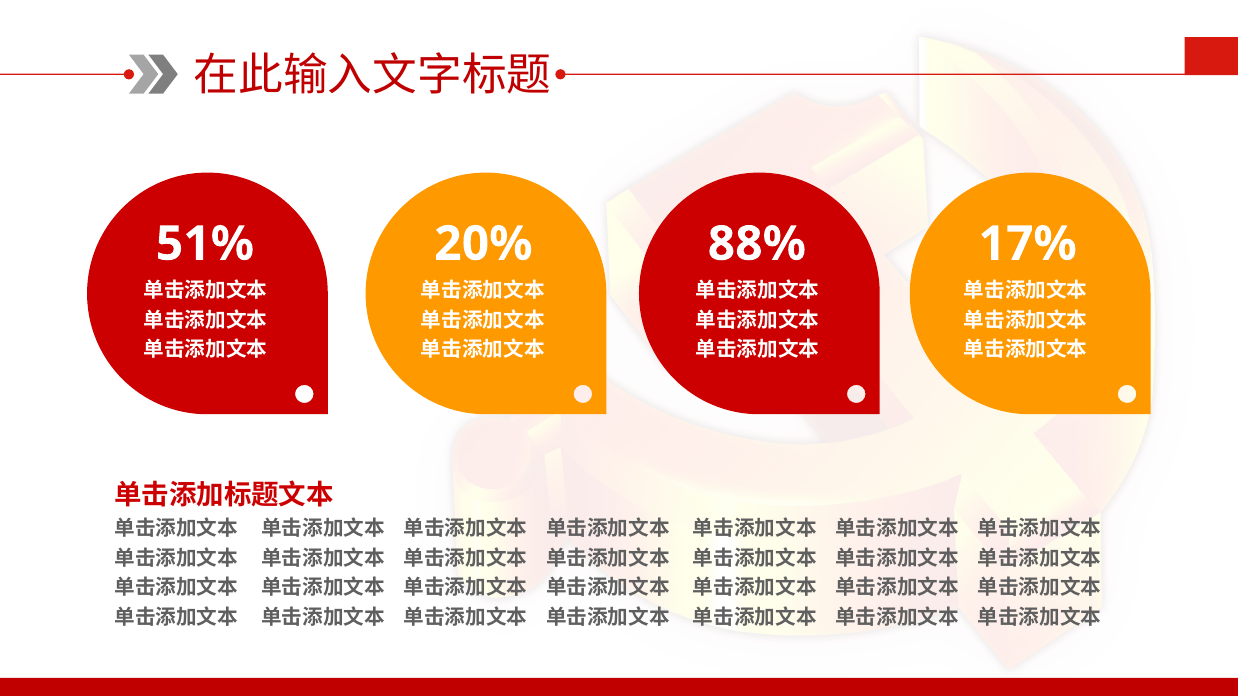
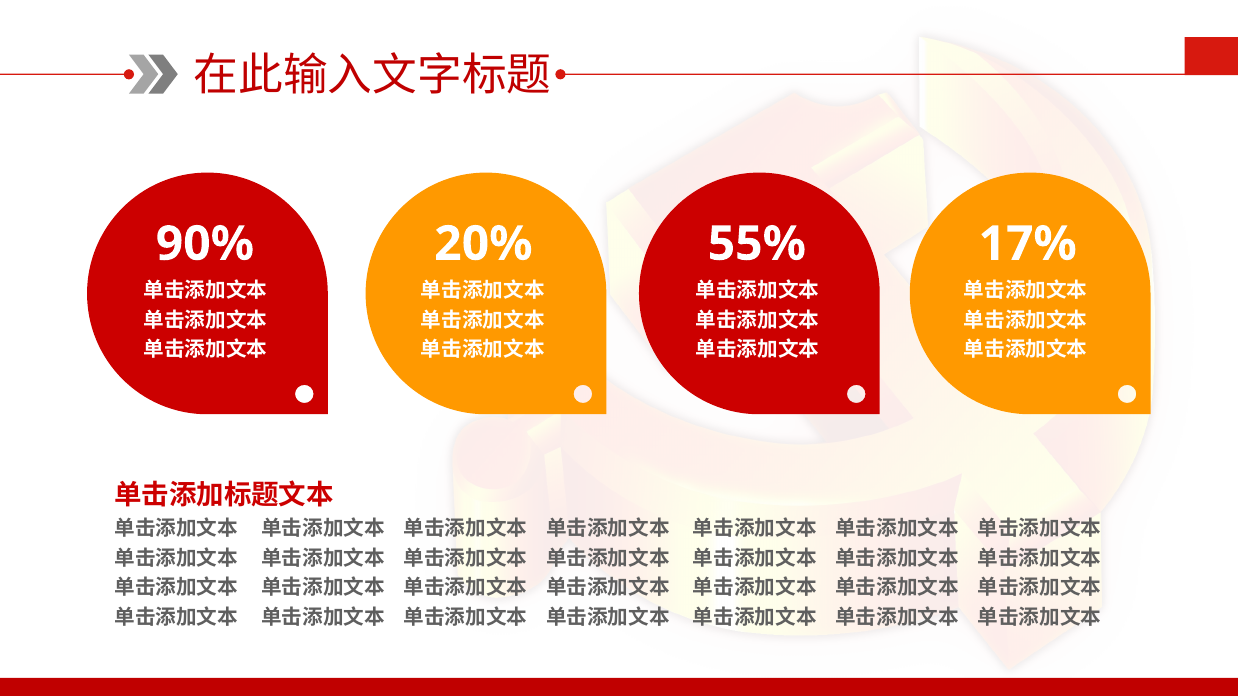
51%: 51% -> 90% (205, 244)
88%: 88% -> 55% (757, 244)
